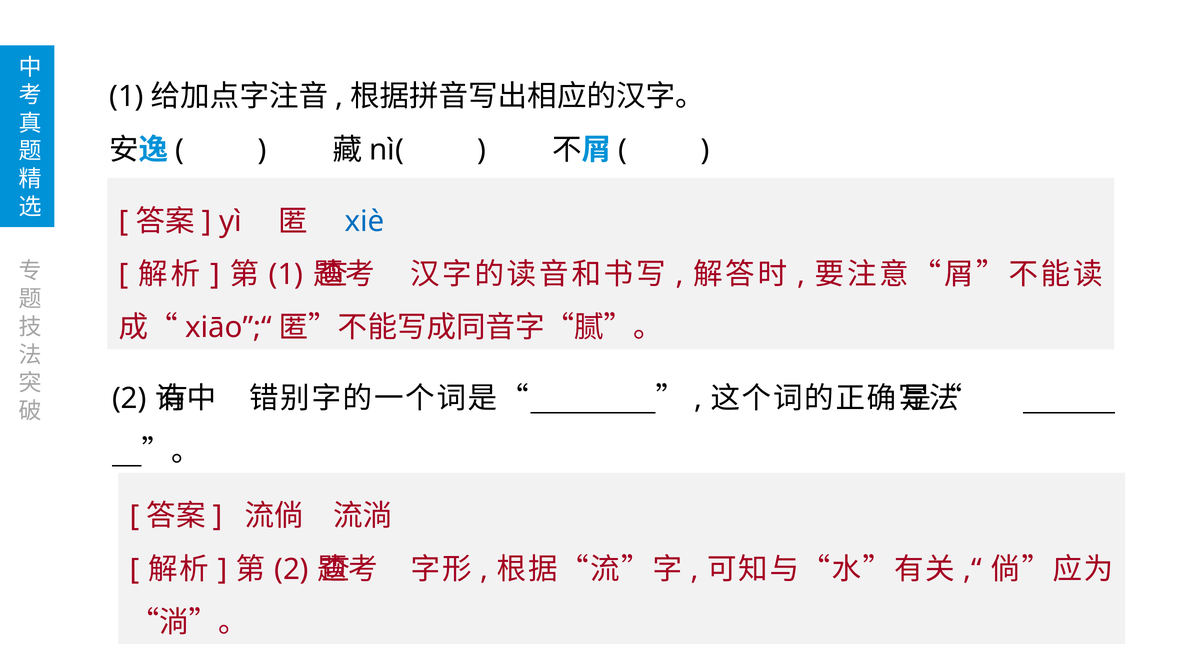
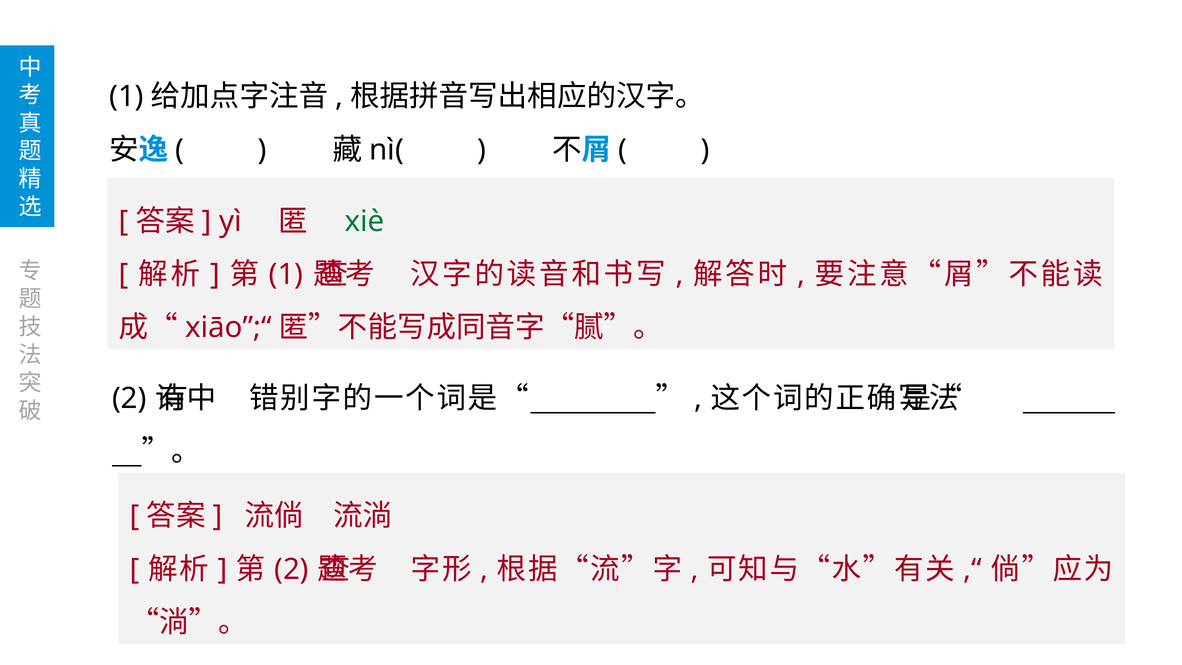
xiè colour: blue -> green (365, 221)
